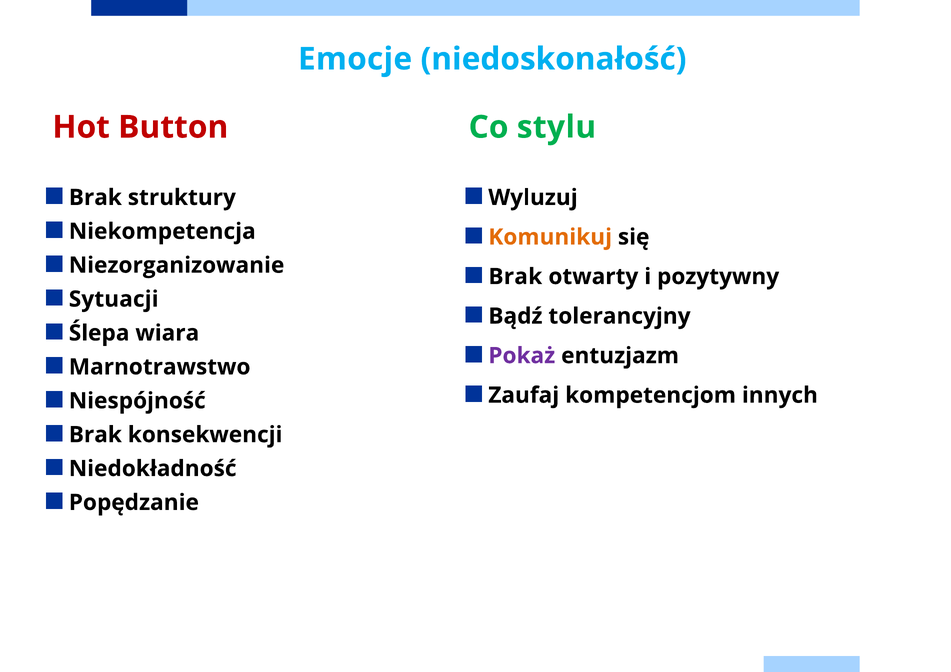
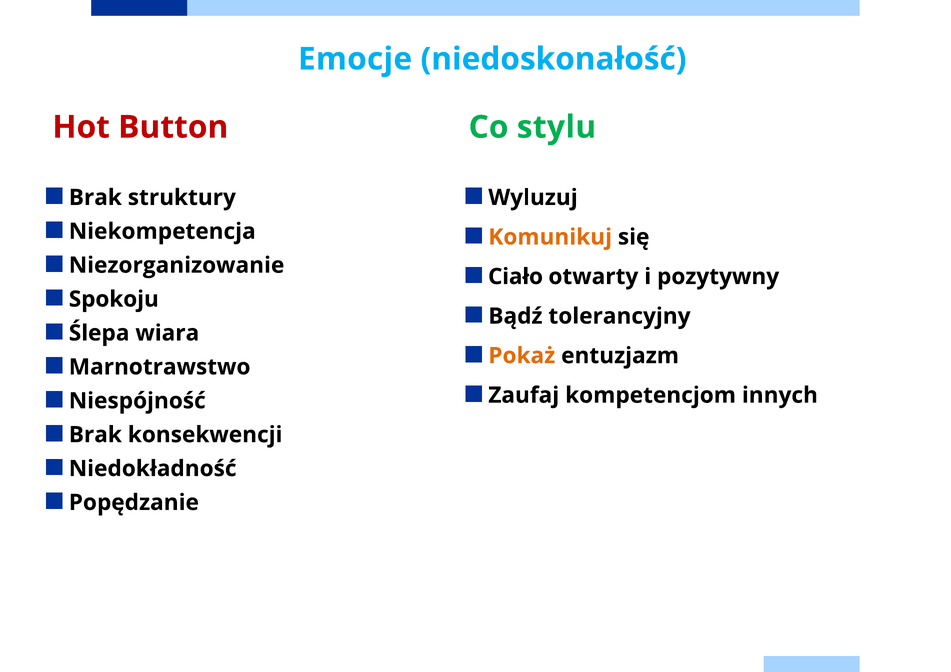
Brak: Brak -> Ciało (516, 277)
Sytuacji: Sytuacji -> Spokoju (114, 299)
Pokaż colour: purple -> orange (522, 356)
